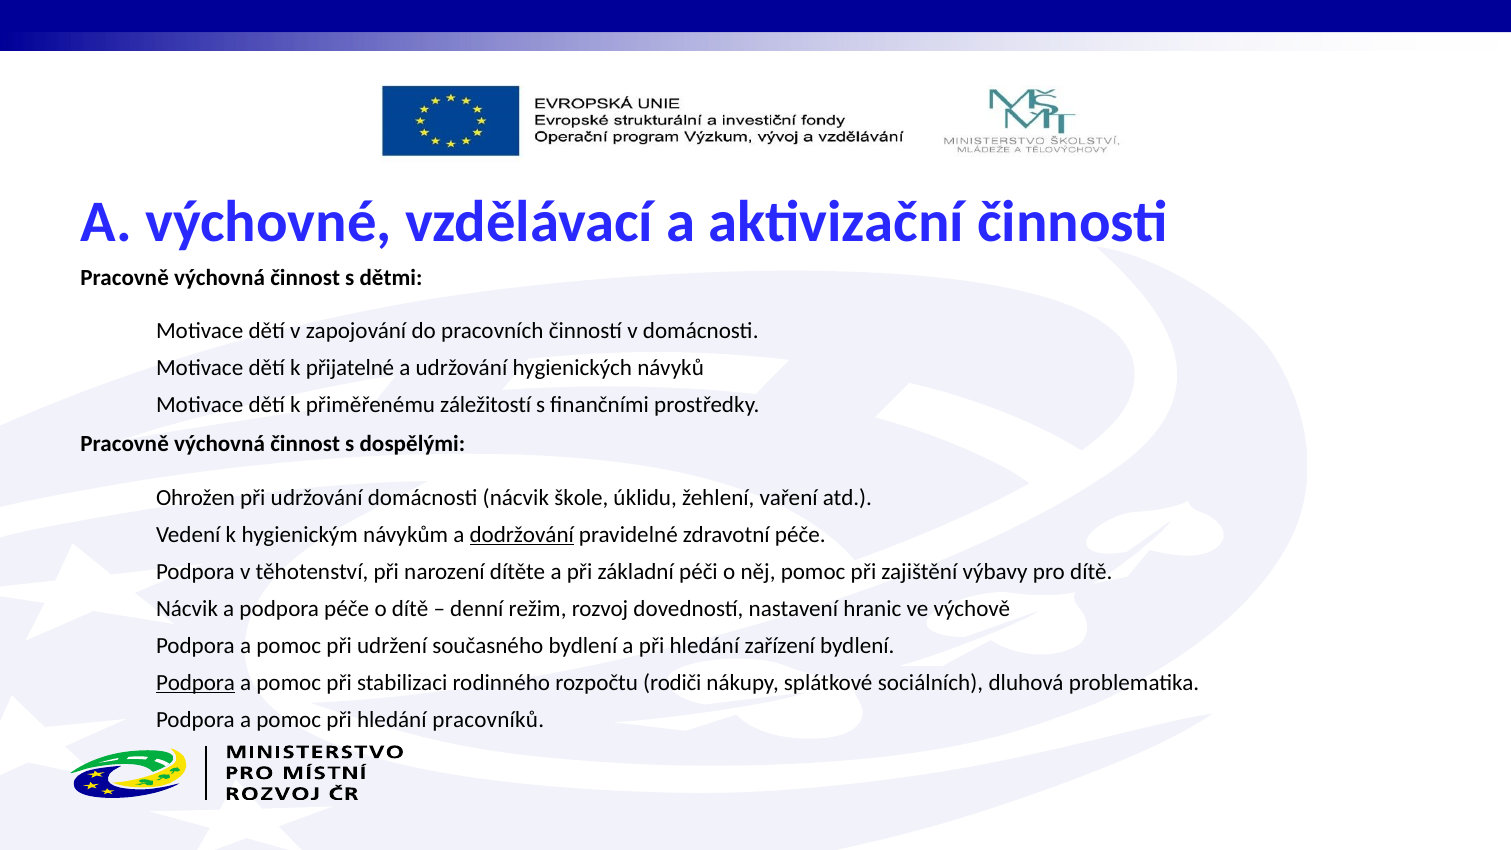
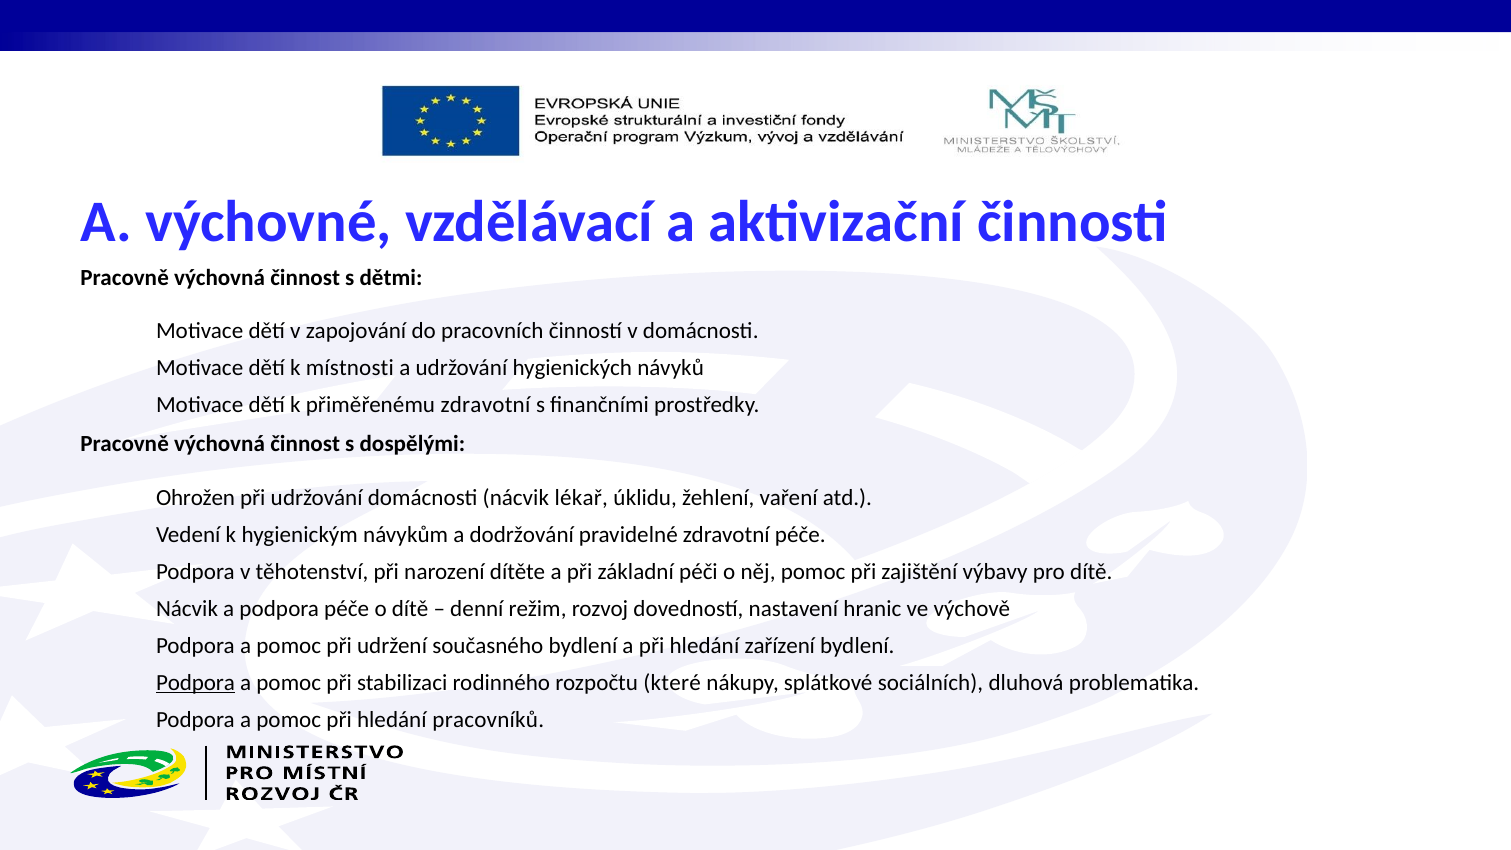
přijatelné: přijatelné -> místnosti (350, 368)
přiměřenému záležitostí: záležitostí -> zdravotní (485, 405)
škole: škole -> lékař (581, 498)
dodržování underline: present -> none (522, 535)
rodiči: rodiči -> které (672, 683)
